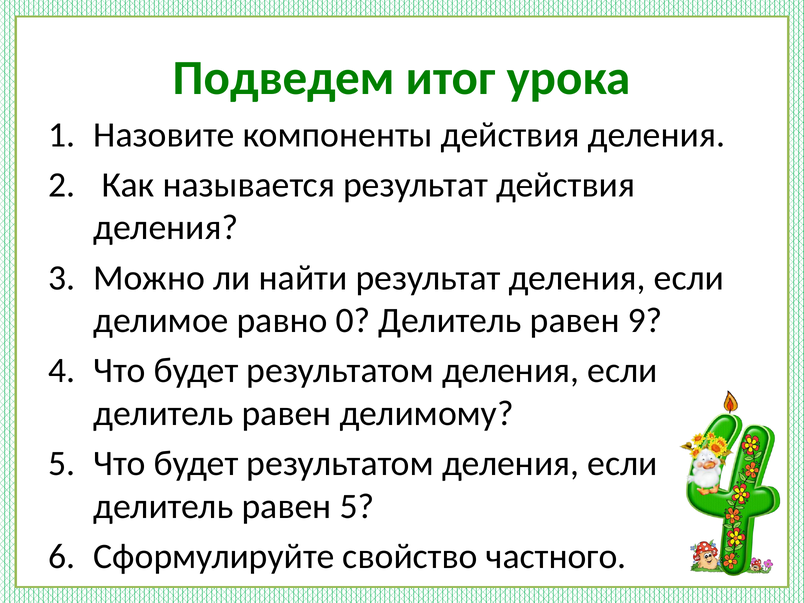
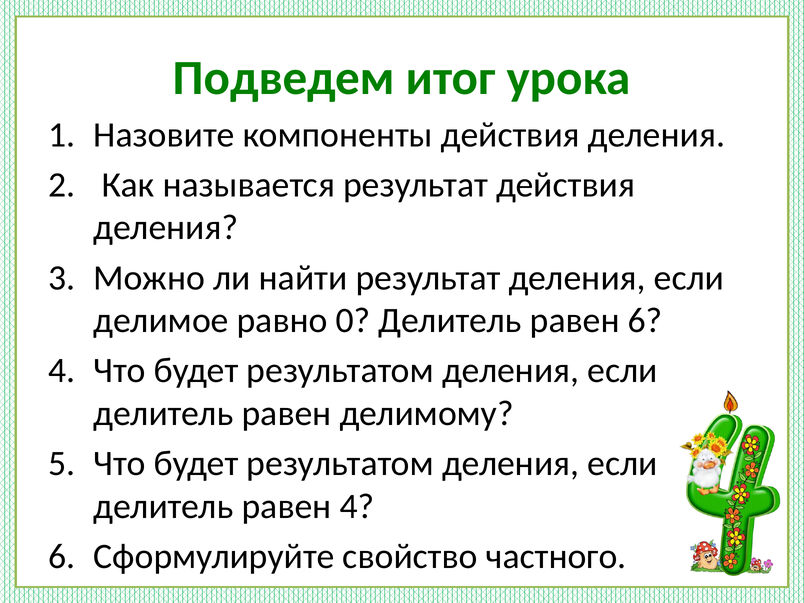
равен 9: 9 -> 6 (645, 321)
равен 5: 5 -> 4 (357, 506)
